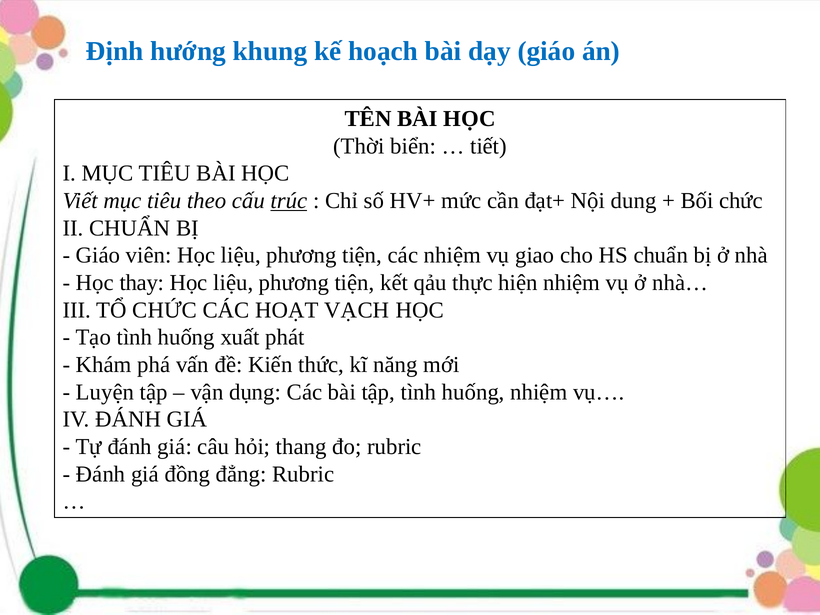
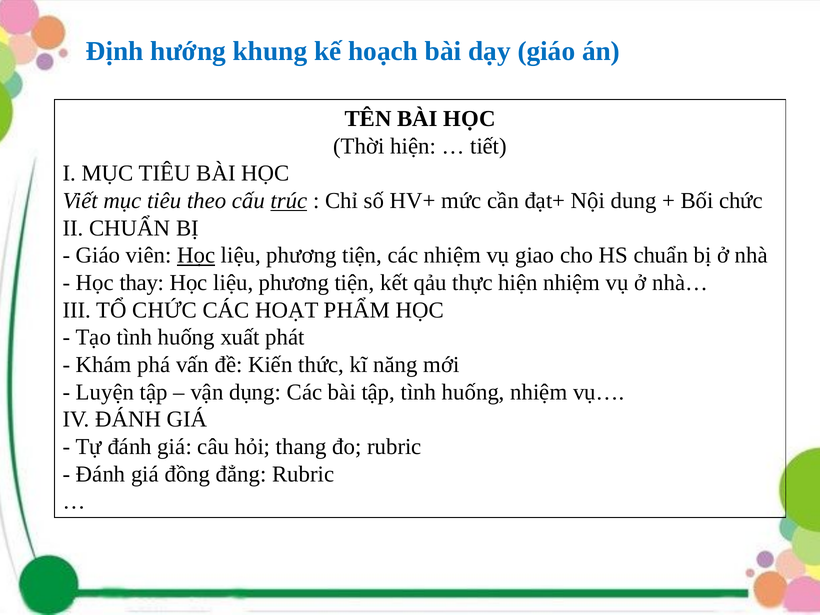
Thời biển: biển -> hiện (413, 146)
Học underline: none -> present (196, 255)
VẠCH: VẠCH -> PHẨM (357, 310)
